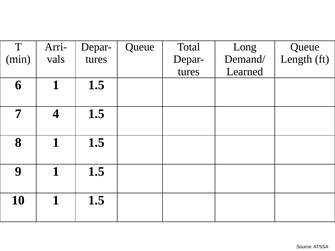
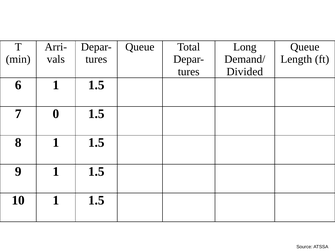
Learned: Learned -> Divided (245, 72)
4: 4 -> 0 (56, 114)
